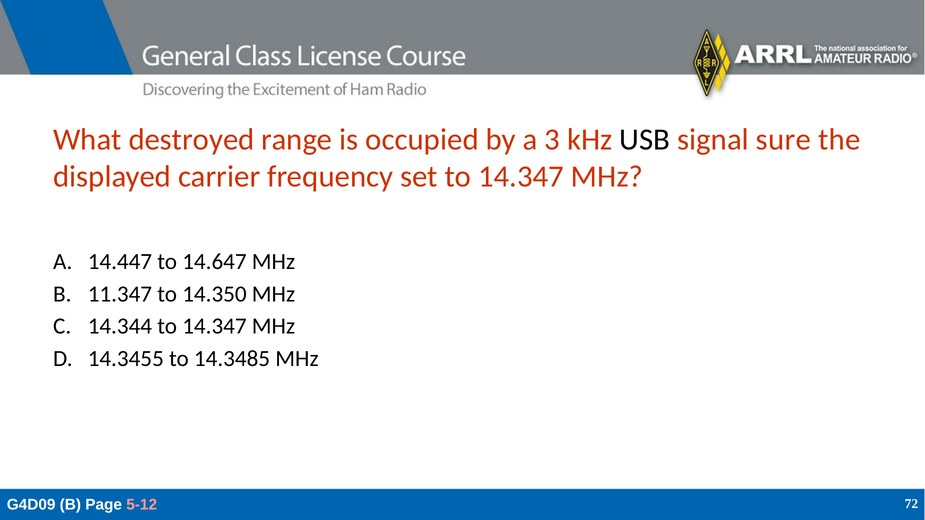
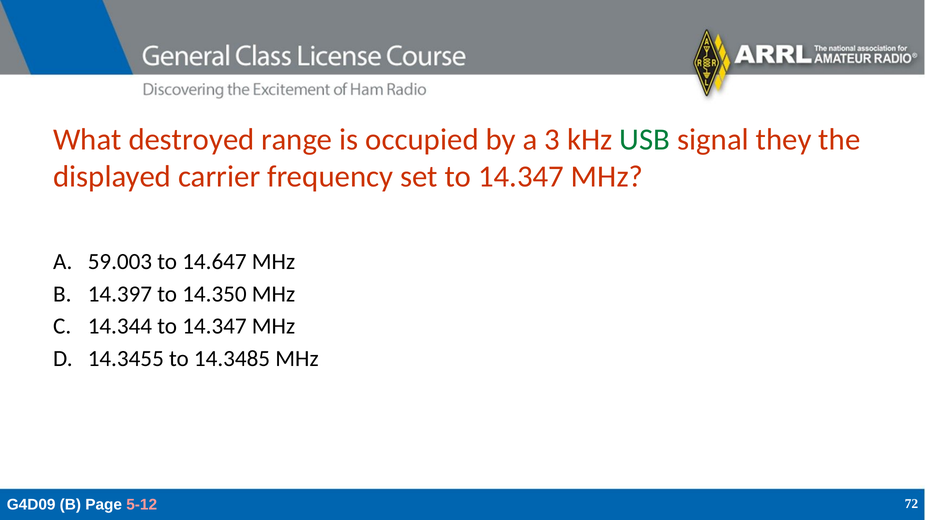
USB colour: black -> green (645, 140)
sure: sure -> they (784, 140)
14.447: 14.447 -> 59.003 (120, 262)
11.347: 11.347 -> 14.397 (120, 294)
